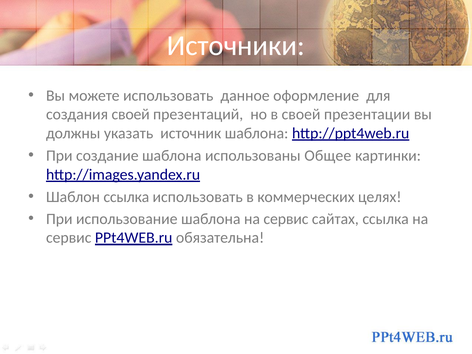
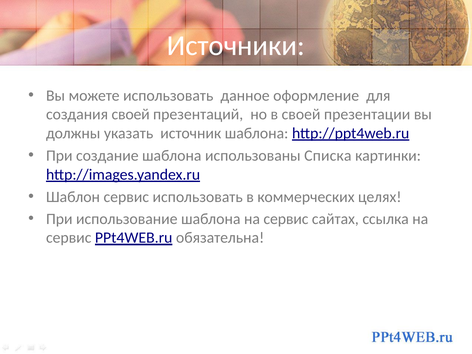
Общее: Общее -> Списка (328, 156)
Шаблон ссылка: ссылка -> сервис (126, 197)
